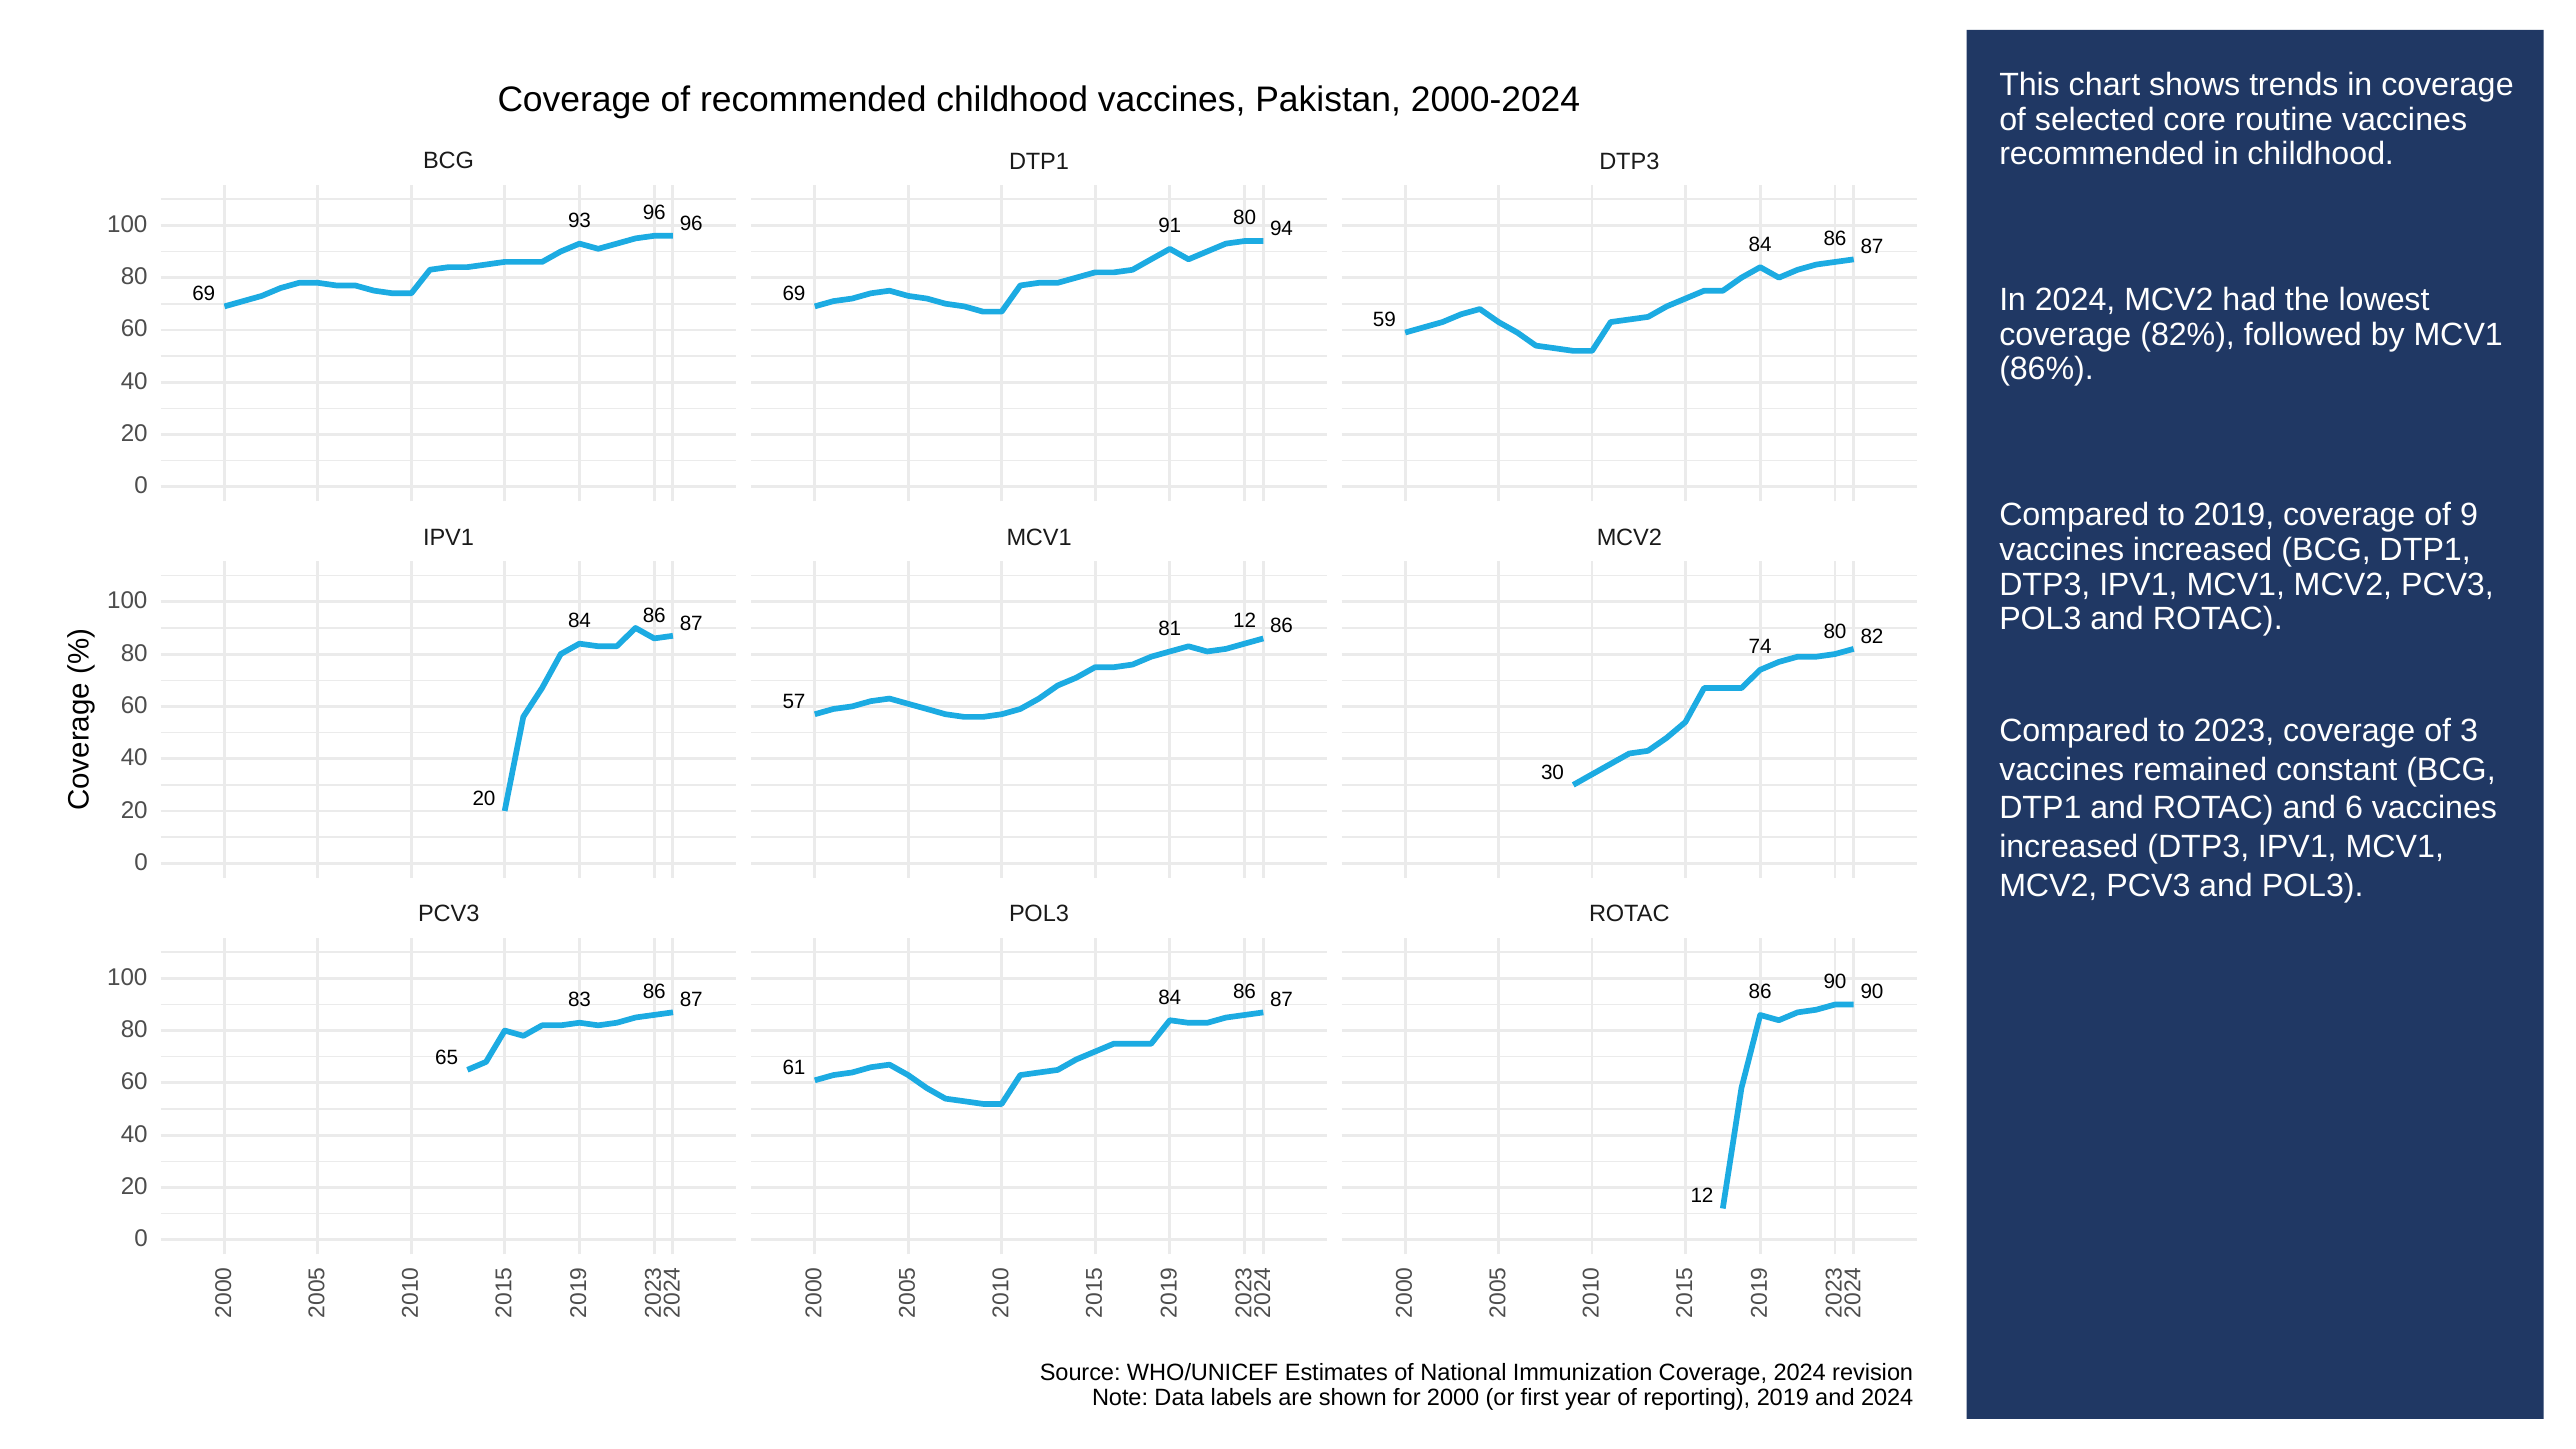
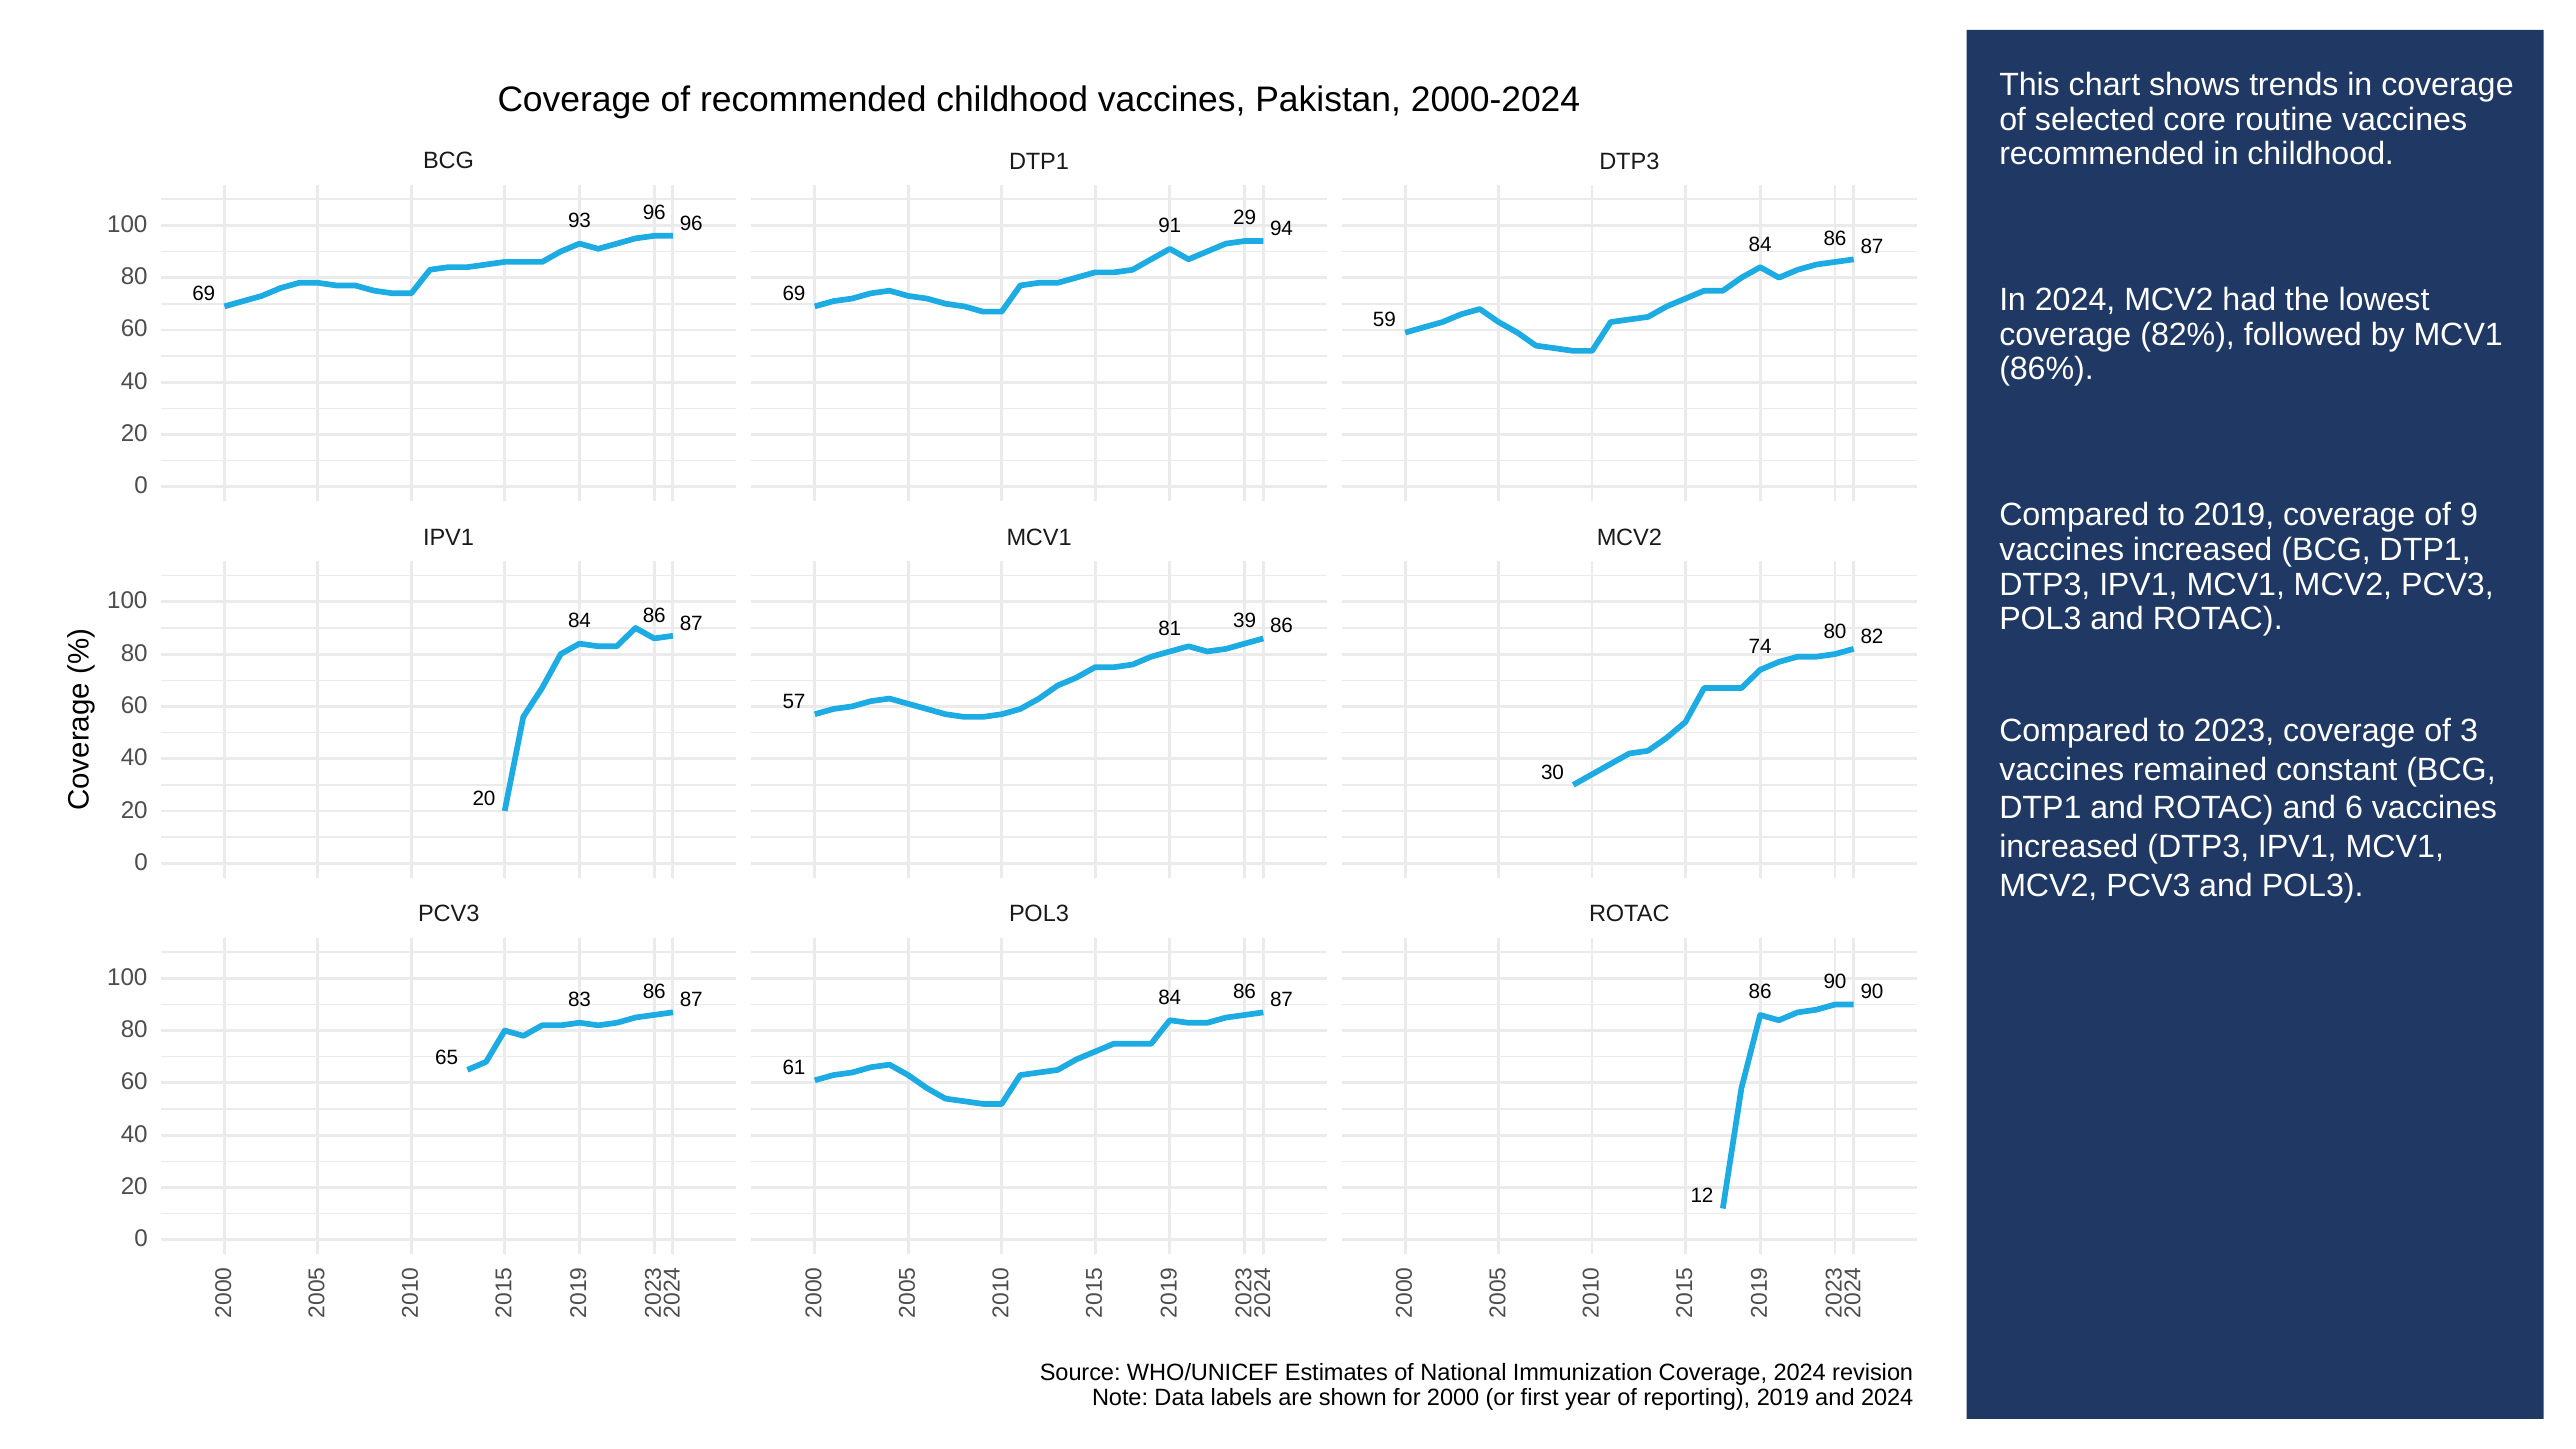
91 80: 80 -> 29 (1245, 218)
81 12: 12 -> 39 (1245, 621)
